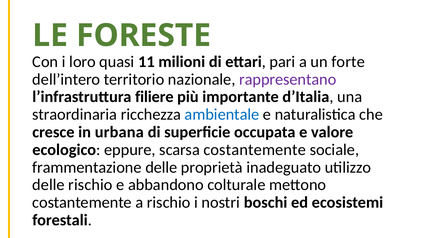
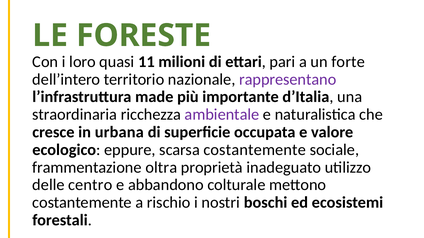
filiere: filiere -> made (154, 97)
ambientale colour: blue -> purple (222, 115)
frammentazione delle: delle -> oltra (161, 168)
delle rischio: rischio -> centro (90, 185)
